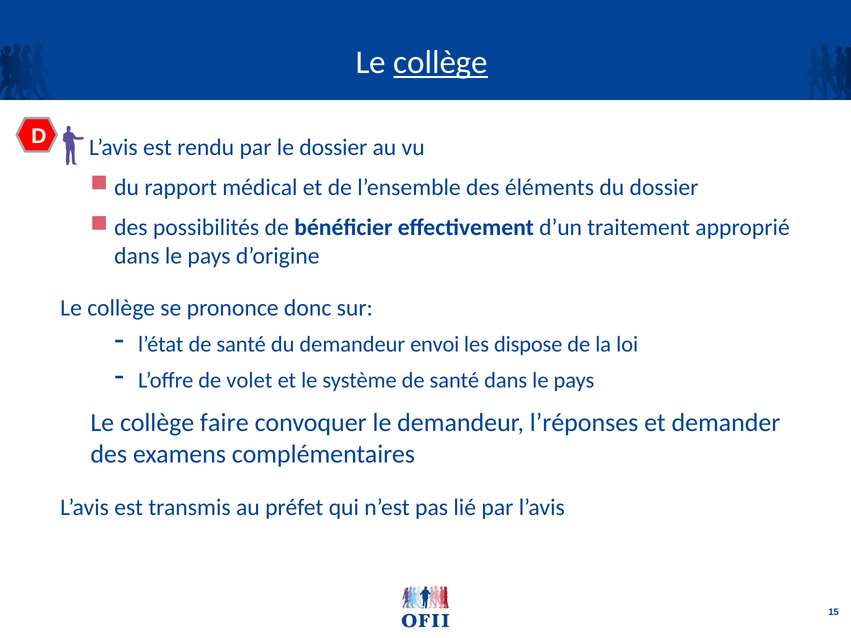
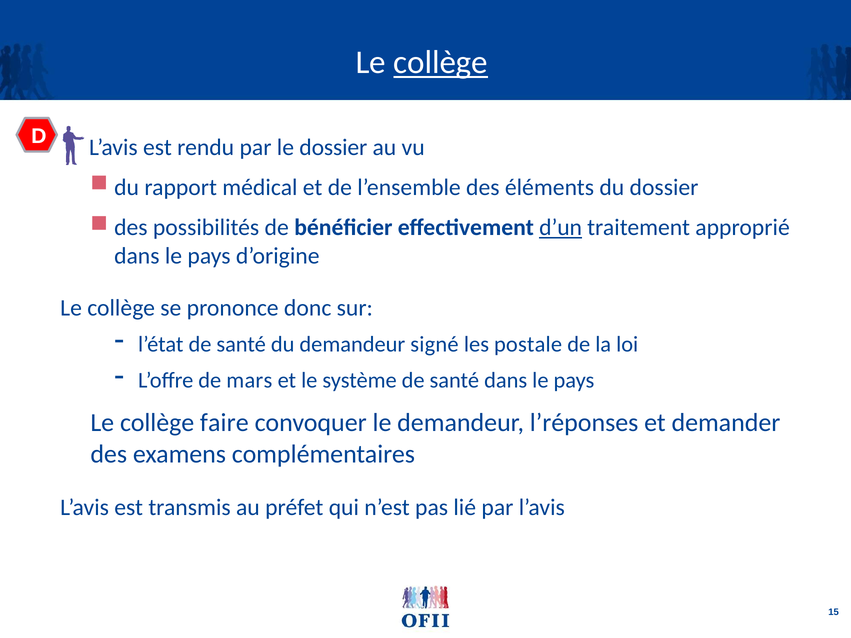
d’un underline: none -> present (561, 228)
envoi: envoi -> signé (434, 345)
dispose: dispose -> postale (528, 345)
volet: volet -> mars (249, 381)
